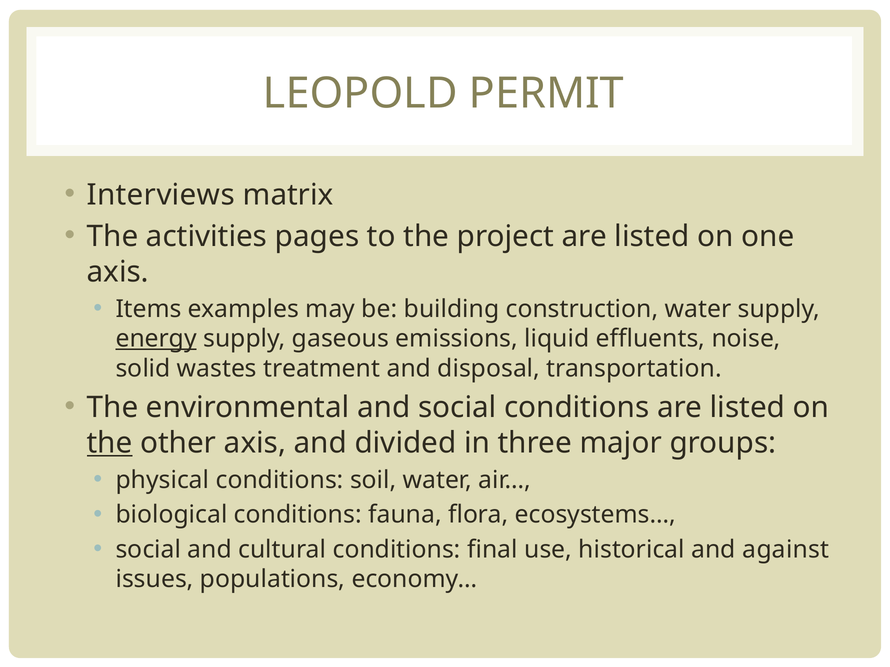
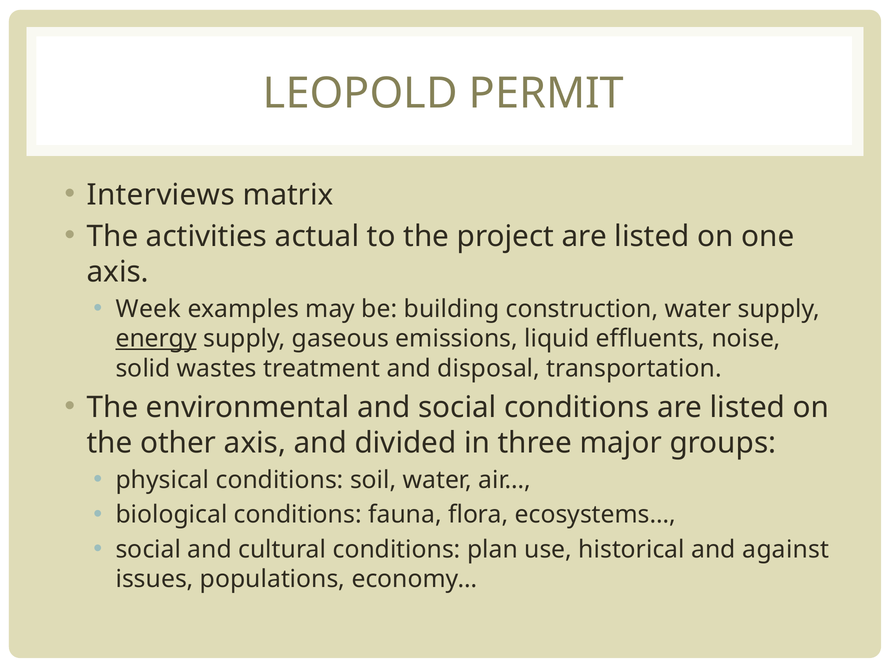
pages: pages -> actual (317, 236)
Items: Items -> Week (148, 309)
the underline: present -> none (110, 443)
final: final -> plan (492, 550)
